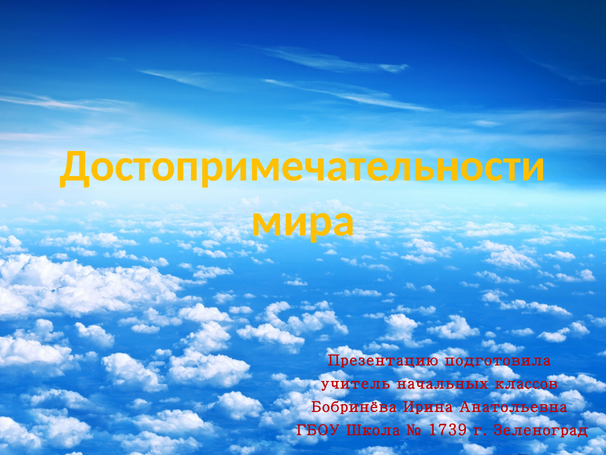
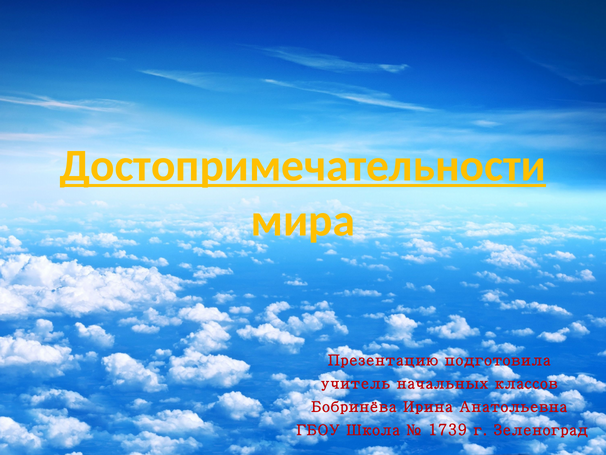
Достопримечательности underline: none -> present (303, 166)
